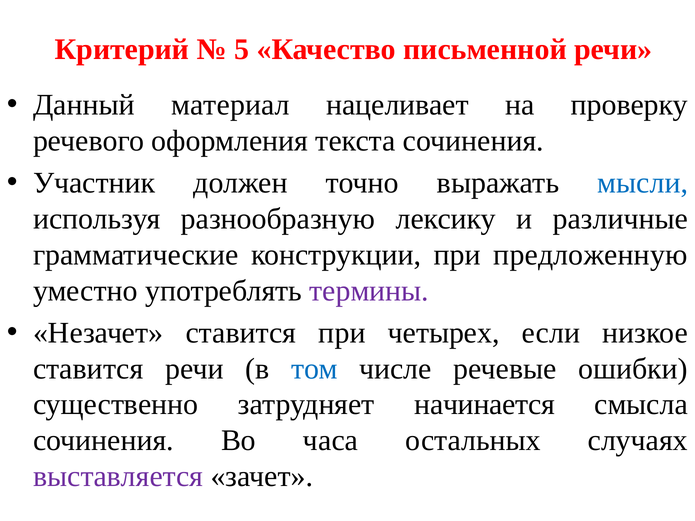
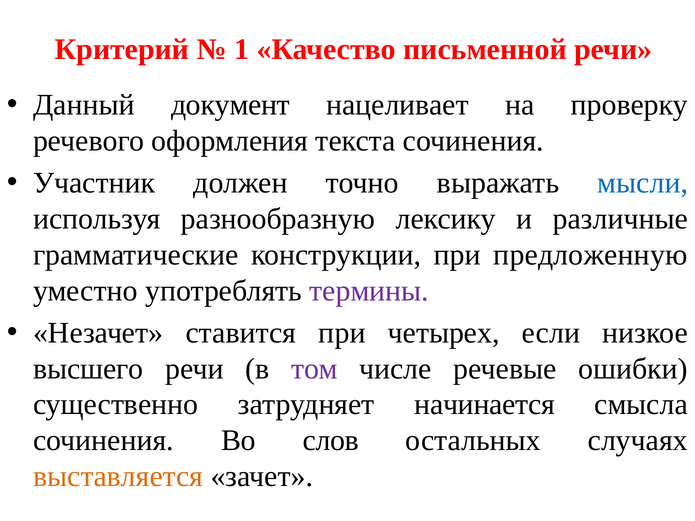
5: 5 -> 1 (242, 49)
материал: материал -> документ (231, 105)
ставится: ставится -> высшего (88, 369)
том colour: blue -> purple (314, 369)
часа: часа -> слов (331, 441)
выставляется colour: purple -> orange (118, 477)
